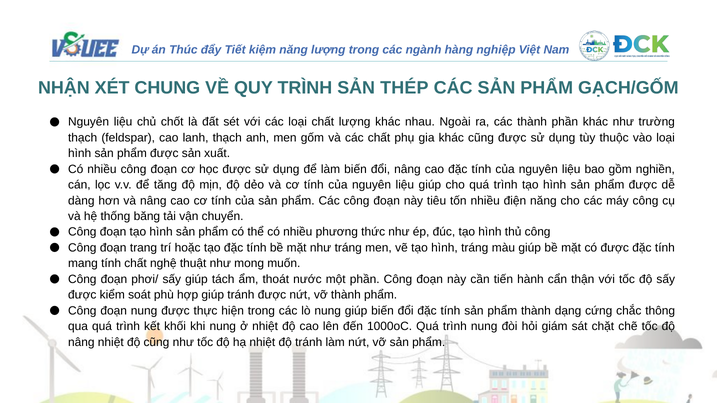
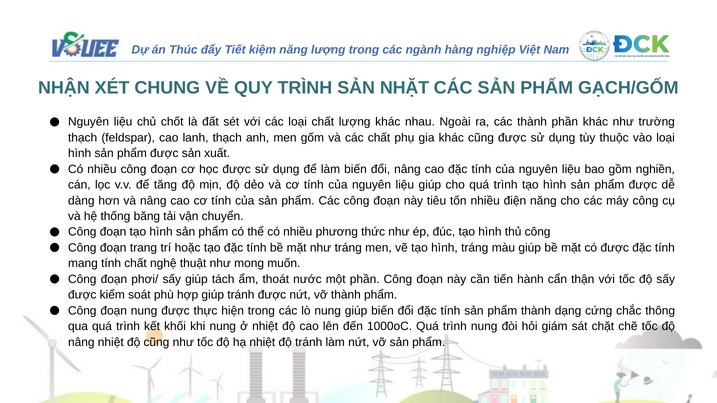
THÉP: THÉP -> NHẶT (404, 88)
